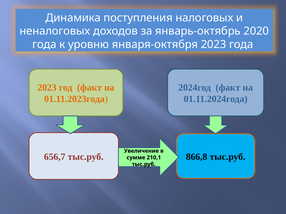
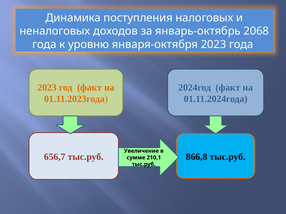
2020: 2020 -> 2068 (256, 31)
